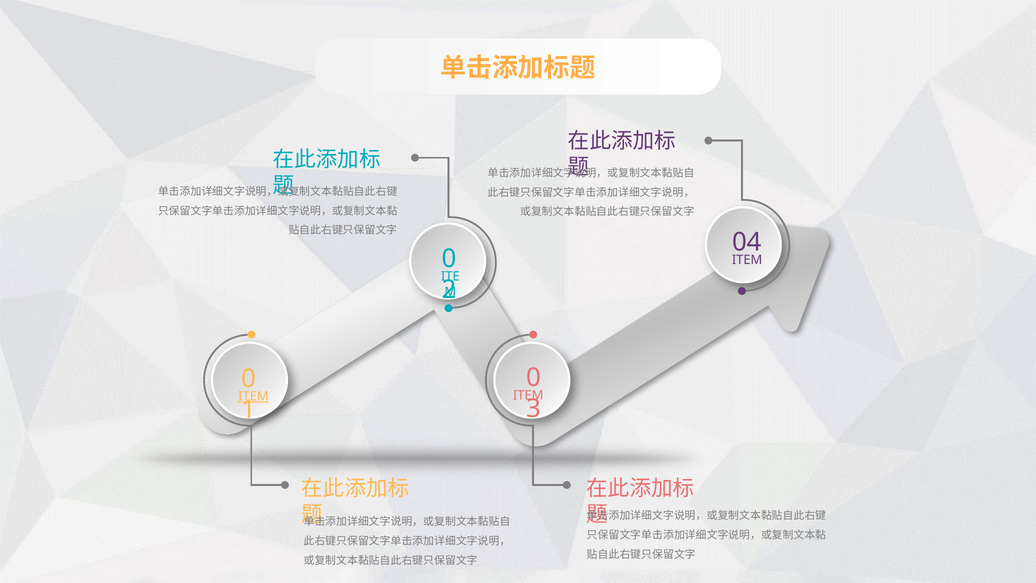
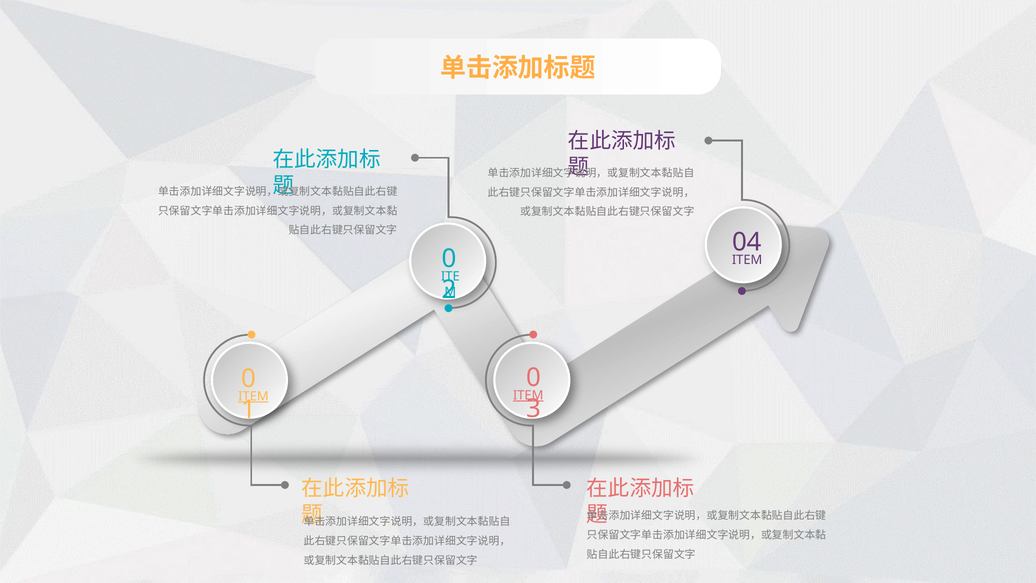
ITEM underline: none -> present (528, 395)
